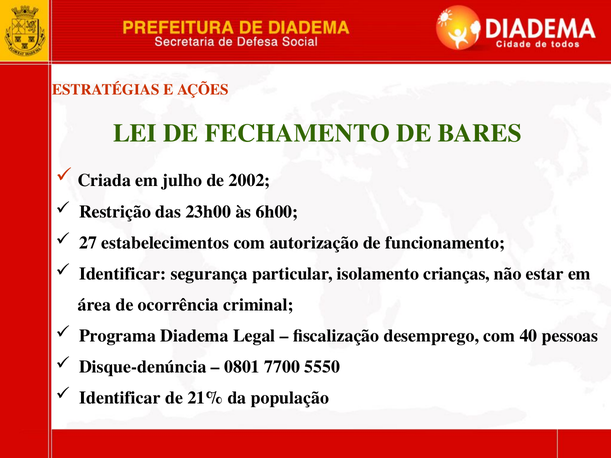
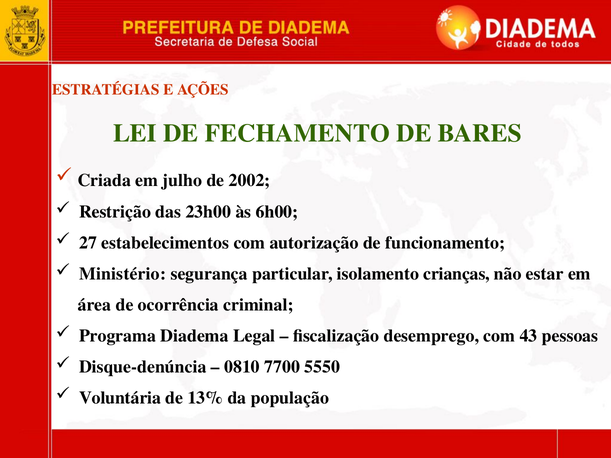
Identificar: Identificar -> Ministério (123, 274)
40: 40 -> 43 (528, 336)
0801: 0801 -> 0810 (242, 367)
Identificar: Identificar -> Voluntária (120, 398)
21%: 21% -> 13% (205, 398)
